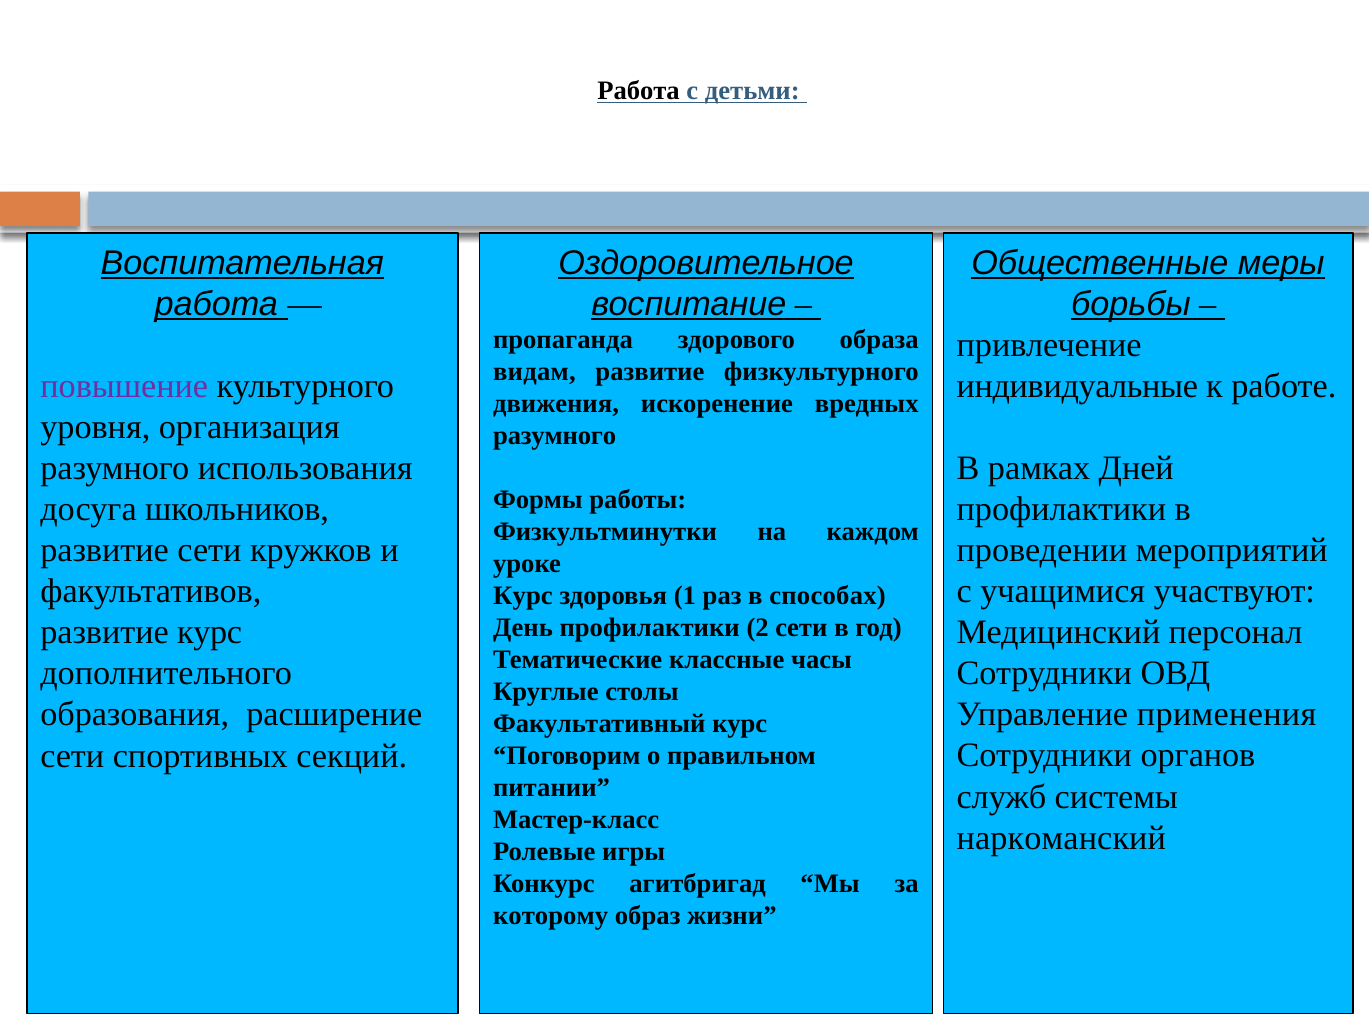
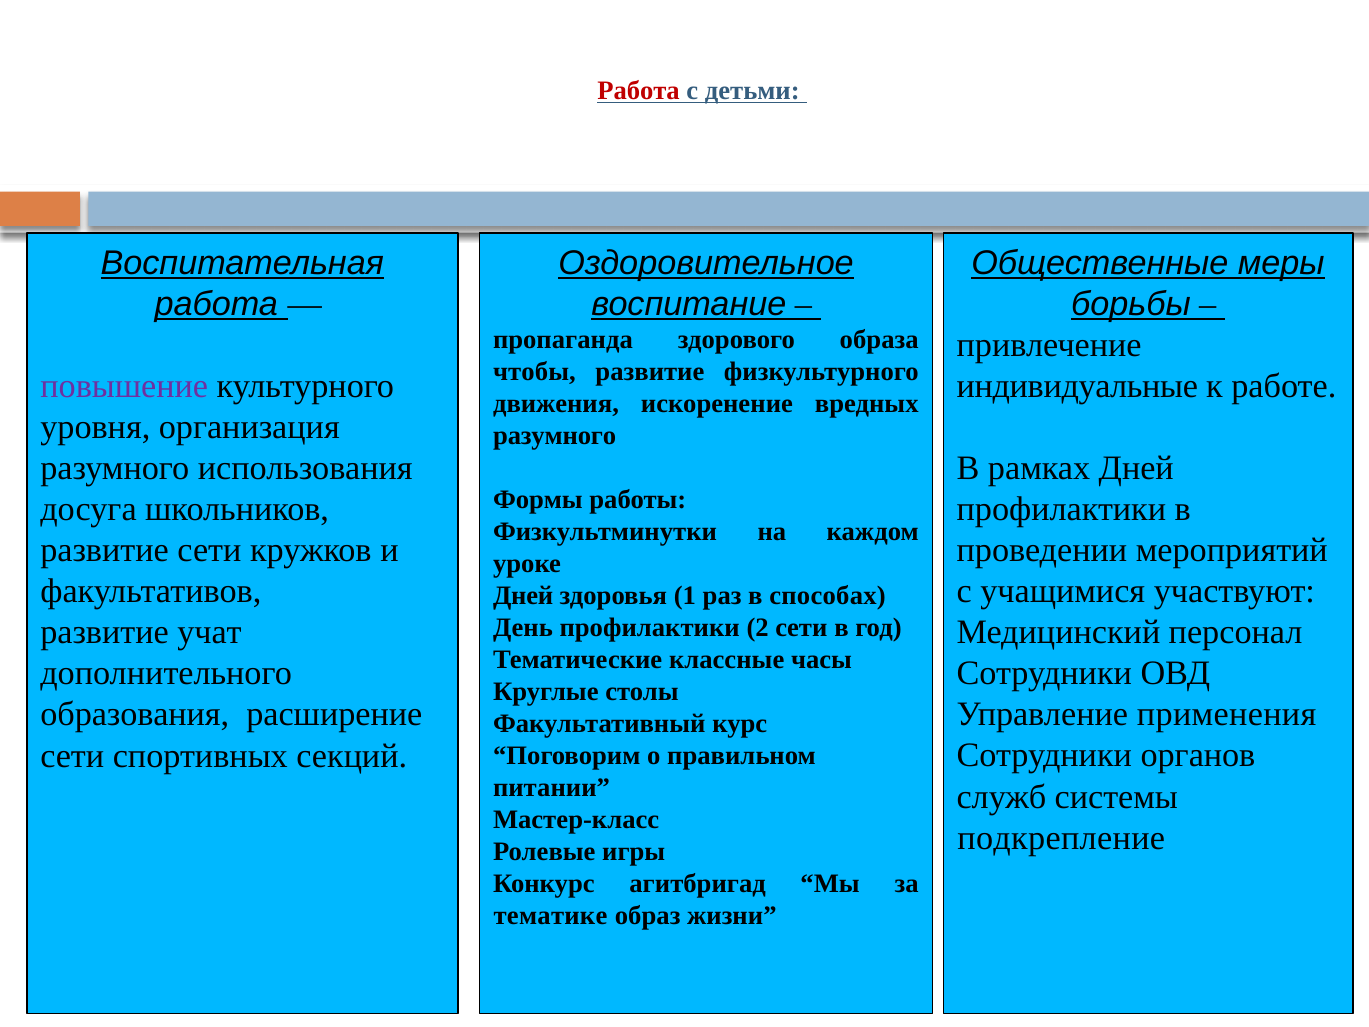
Работа colour: black -> red (639, 91)
видам: видам -> чтобы (534, 372)
Курс: Курс -> Дней (523, 595)
развитие курс: курс -> учат (209, 632)
наркоманский: наркоманский -> подкрепление (1061, 838)
которому: которому -> тематике (550, 915)
